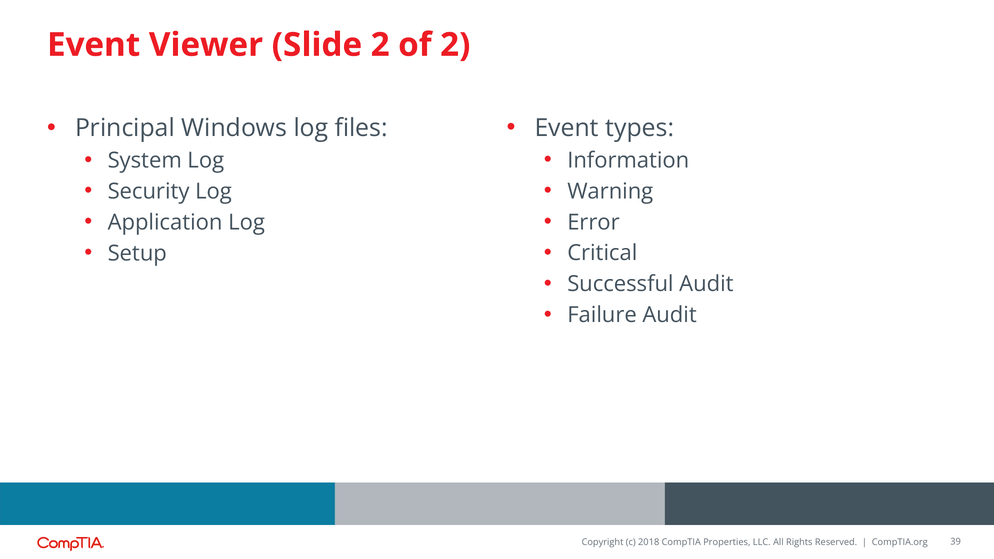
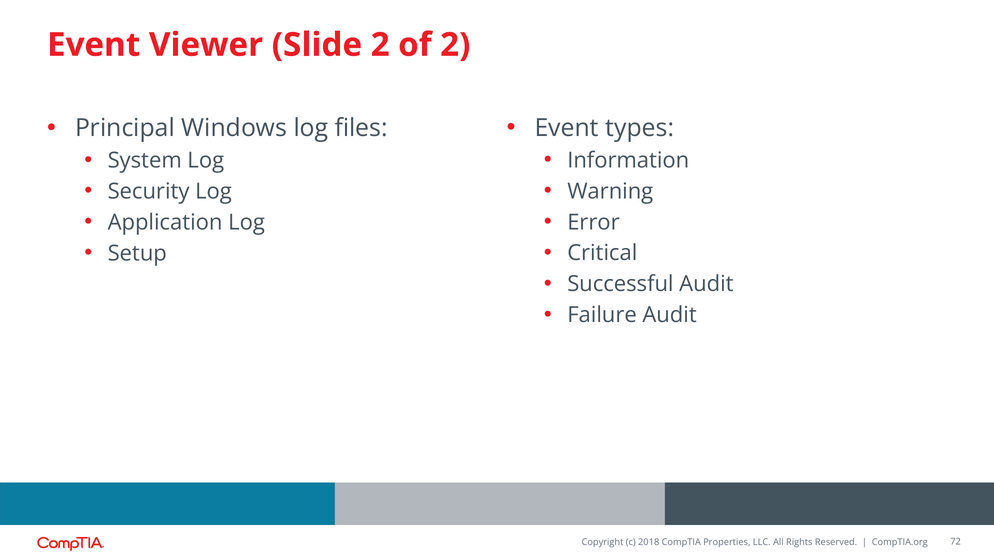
39: 39 -> 72 (956, 542)
